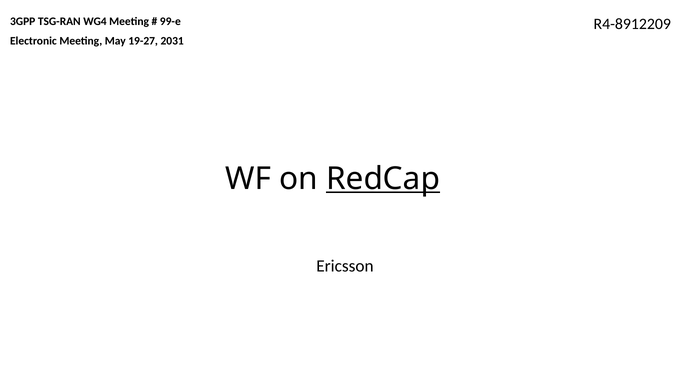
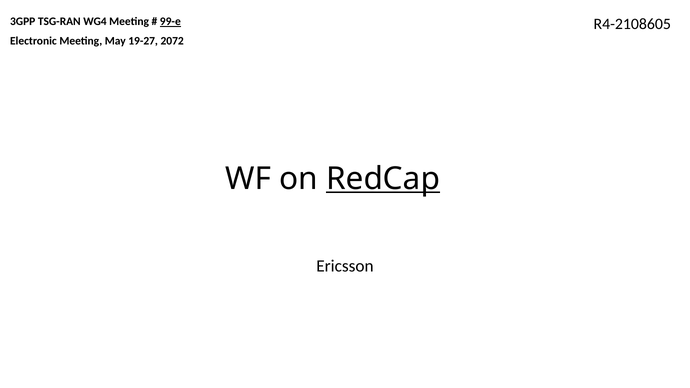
99-e underline: none -> present (170, 21)
R4-8912209: R4-8912209 -> R4-2108605 (632, 24)
2031: 2031 -> 2072 (172, 41)
